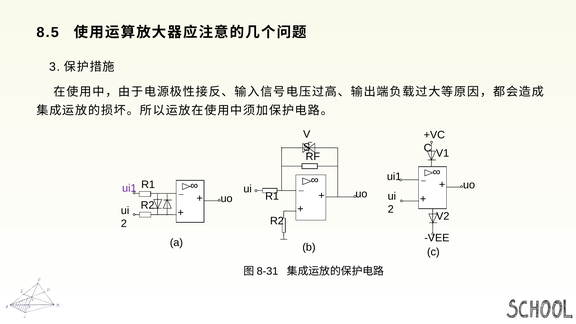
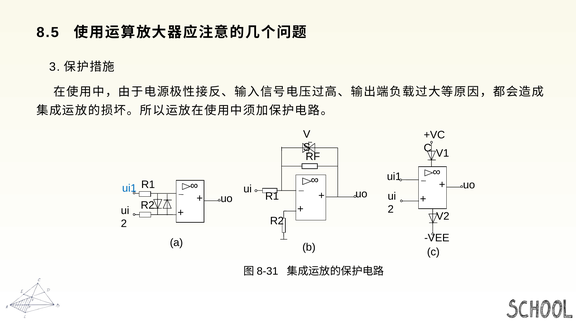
ui1 colour: purple -> blue (129, 188)
